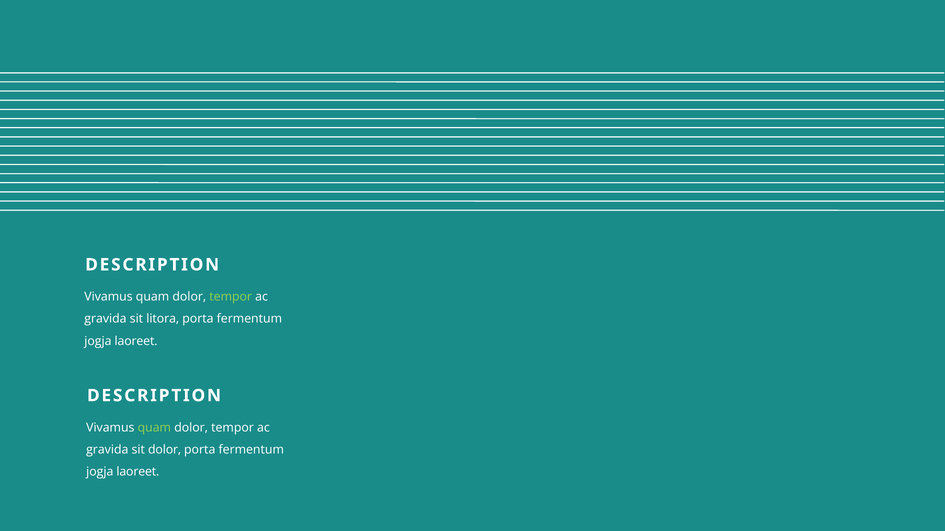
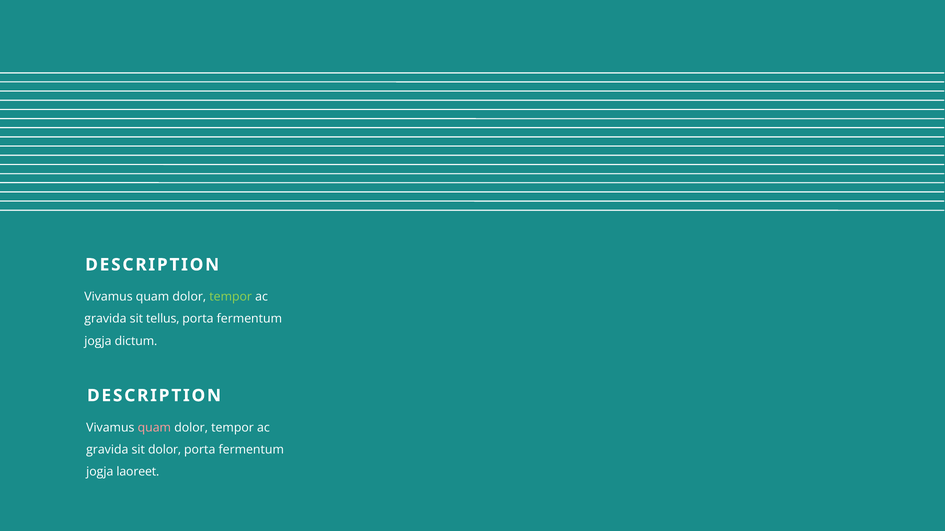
litora: litora -> tellus (163, 319)
laoreet: laoreet -> dictum (136, 341)
quam colour: light green -> pink (154, 428)
